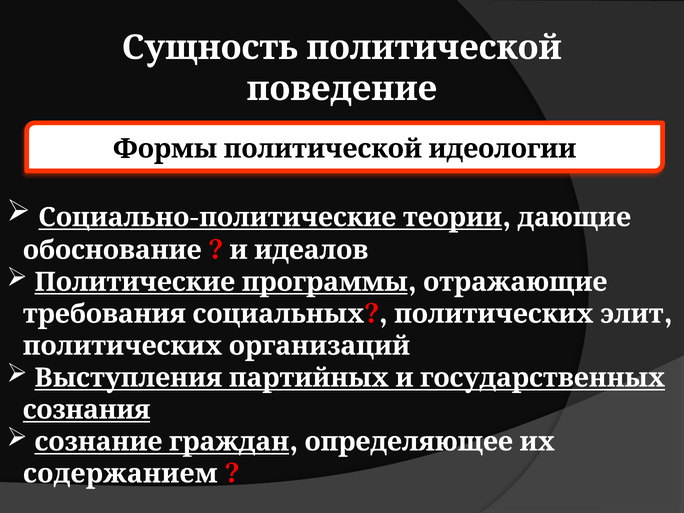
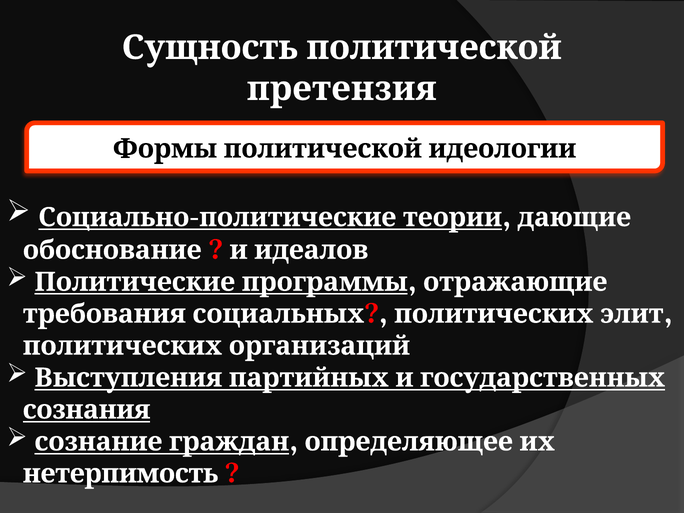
поведение: поведение -> претензия (342, 89)
содержанием: содержанием -> нетерпимость (121, 474)
